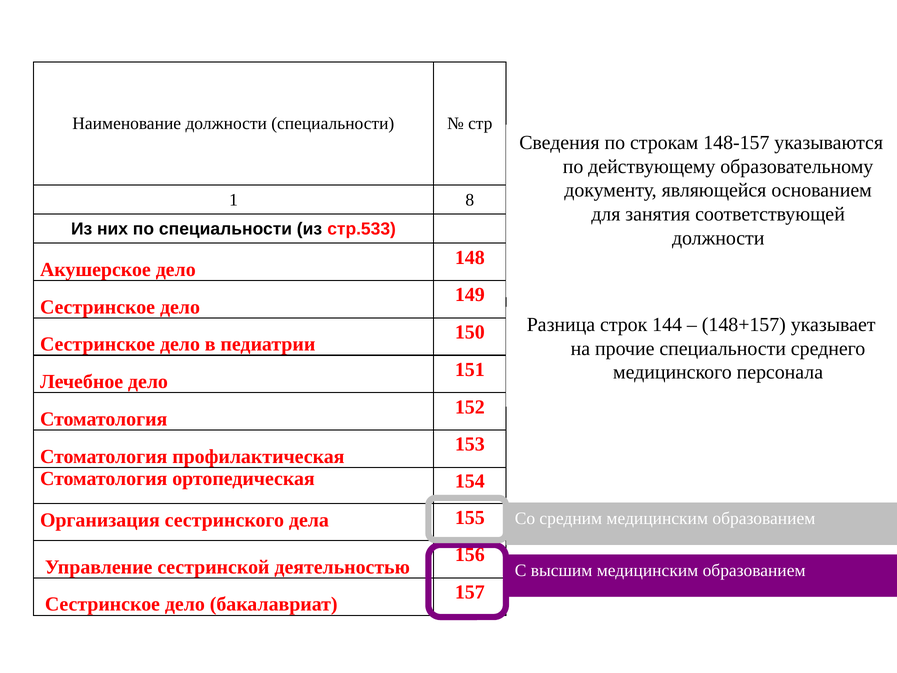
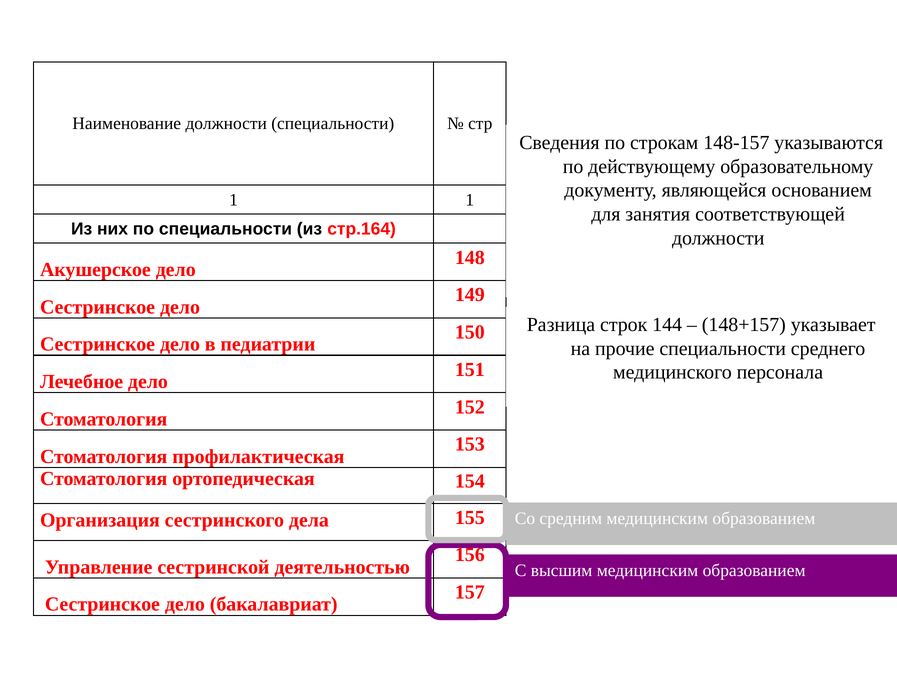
1 8: 8 -> 1 (470, 200)
стр.533: стр.533 -> стр.164 (362, 229)
